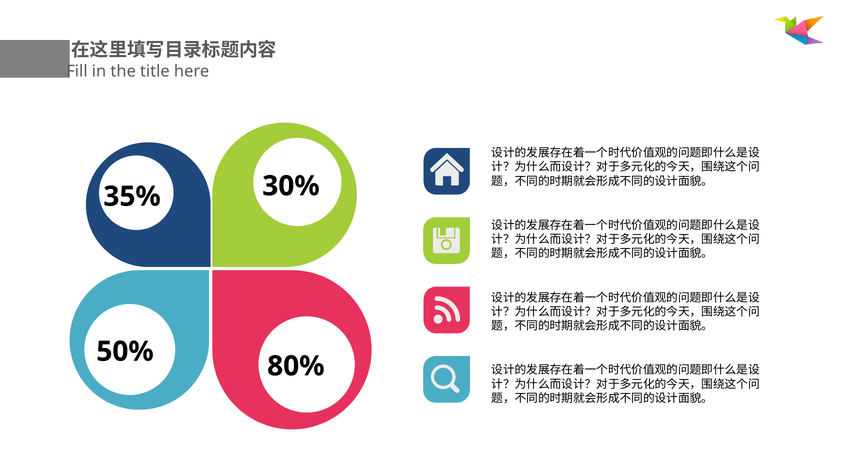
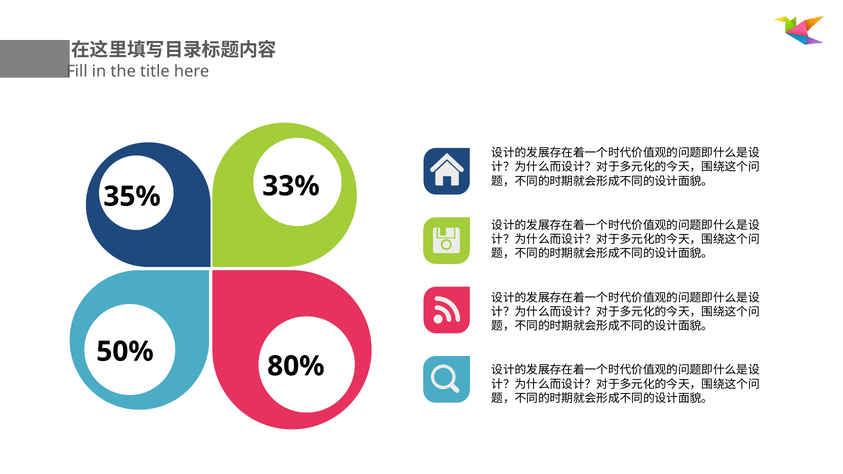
30%: 30% -> 33% (291, 186)
